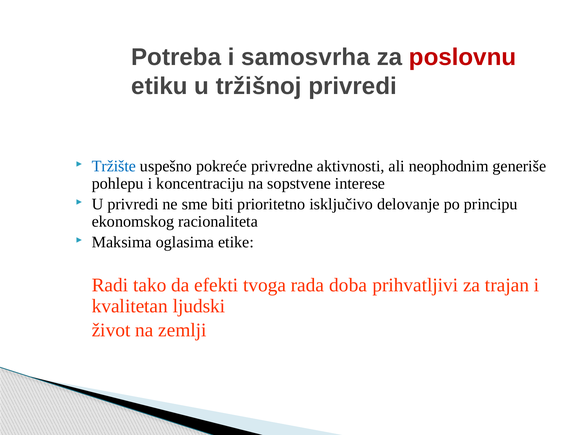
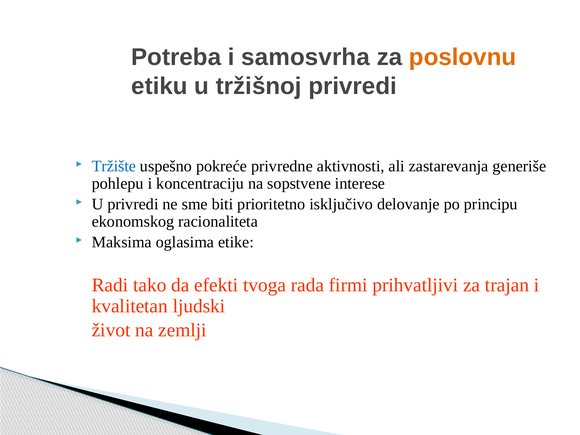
poslovnu colour: red -> orange (463, 57)
neophodnim: neophodnim -> zastarevanja (449, 166)
doba: doba -> firmi (348, 285)
